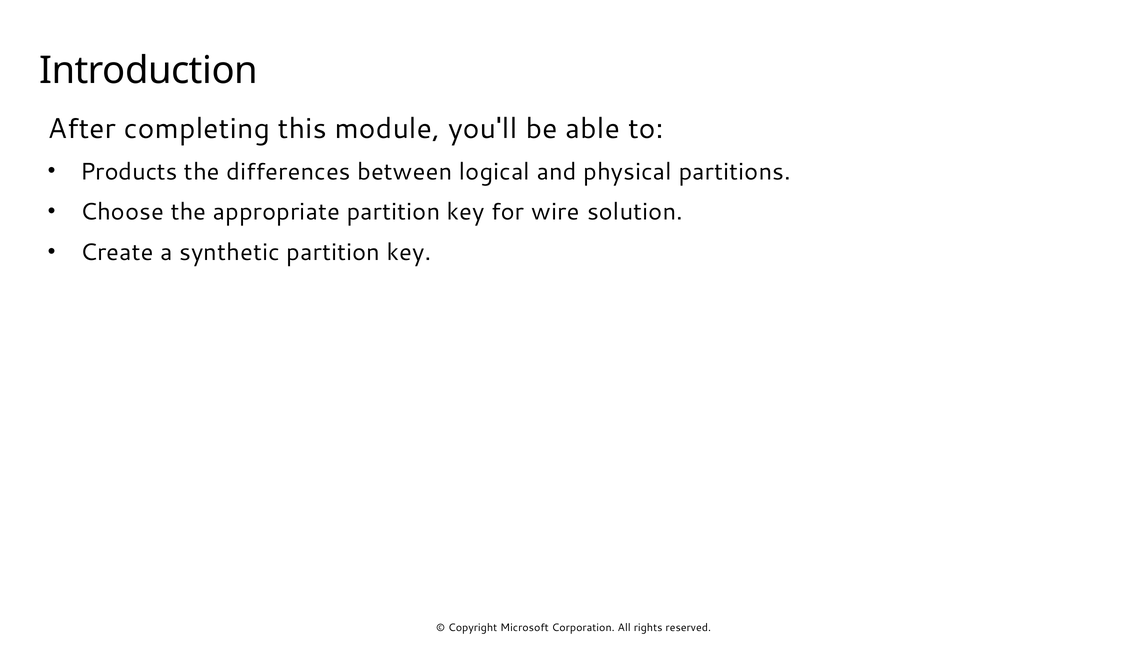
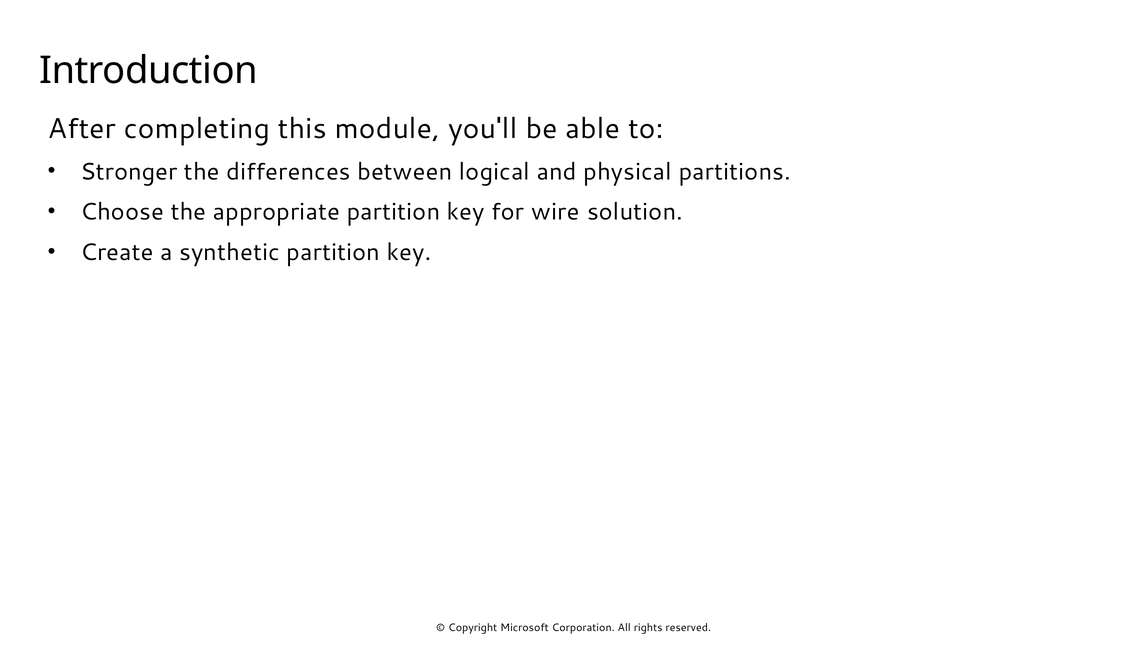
Products: Products -> Stronger (129, 172)
